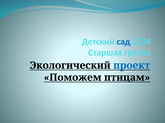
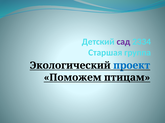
сад colour: blue -> purple (123, 42)
